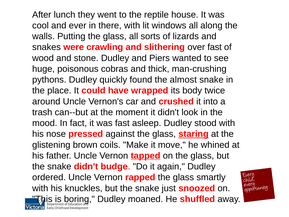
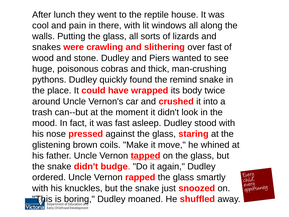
ever: ever -> pain (78, 25)
almost: almost -> remind (183, 80)
staring underline: present -> none (194, 134)
